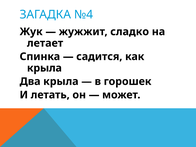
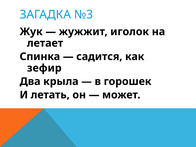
№4: №4 -> №3 (84, 15)
сладко: сладко -> иголок (130, 32)
крыла: крыла -> зефир (44, 68)
